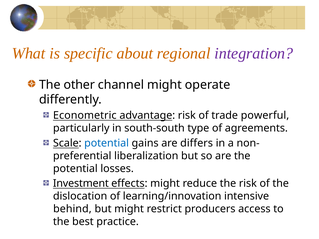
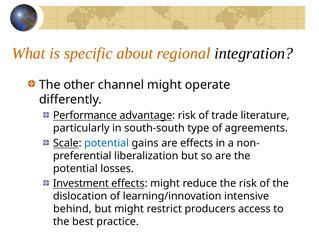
integration colour: purple -> black (254, 54)
Econometric: Econometric -> Performance (85, 116)
powerful: powerful -> literature (265, 116)
are differs: differs -> effects (197, 143)
